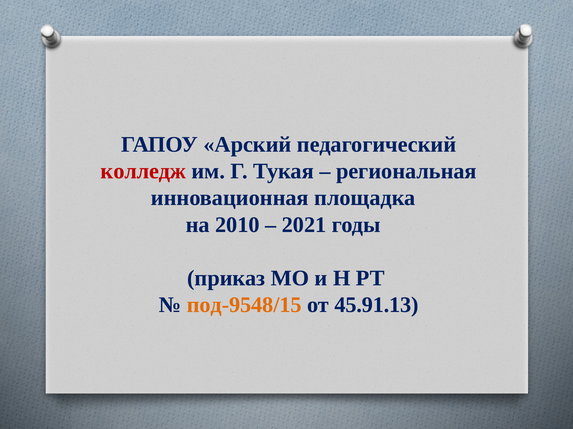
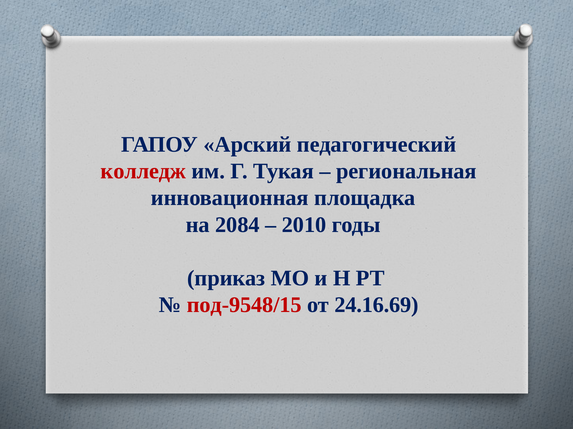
2010: 2010 -> 2084 (237, 225)
2021: 2021 -> 2010 (304, 225)
под-9548/15 colour: orange -> red (244, 305)
45.91.13: 45.91.13 -> 24.16.69 (376, 305)
